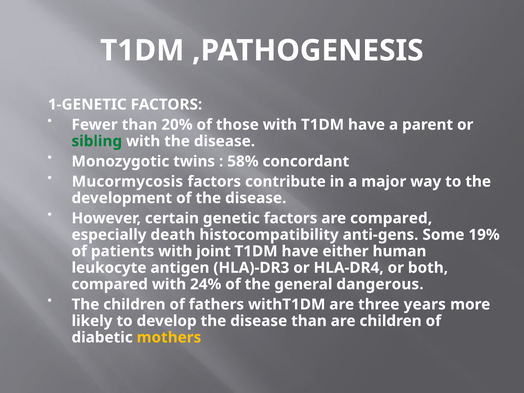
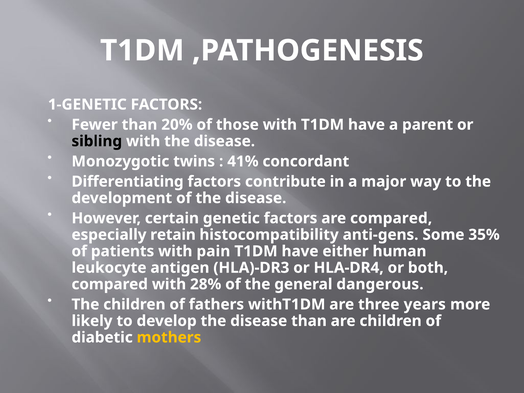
sibling colour: green -> black (97, 141)
58%: 58% -> 41% (243, 161)
Mucormycosis: Mucormycosis -> Differentiating (128, 182)
death: death -> retain (173, 235)
19%: 19% -> 35% (484, 235)
joint: joint -> pain (213, 251)
24%: 24% -> 28% (206, 284)
